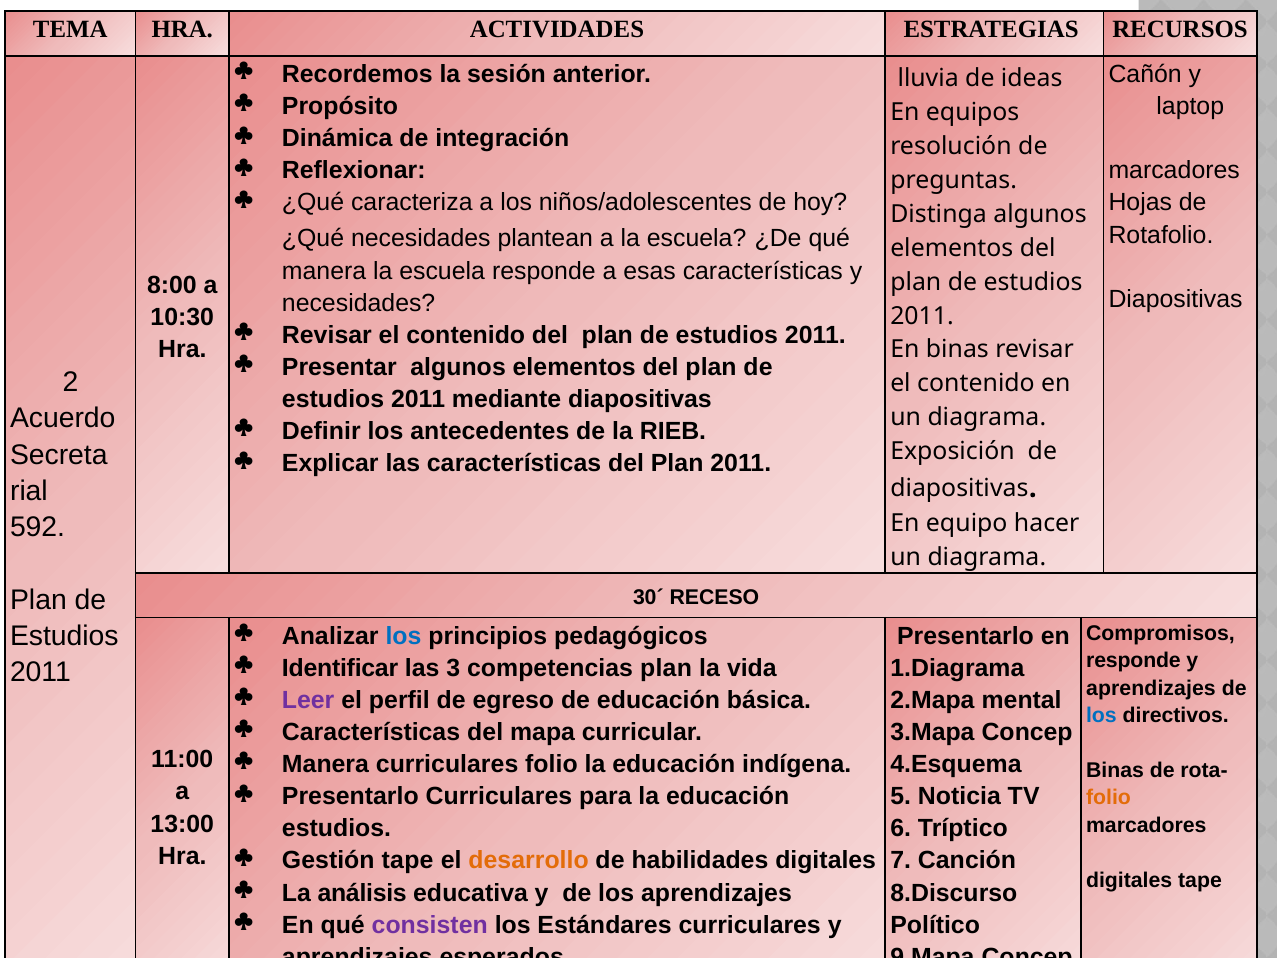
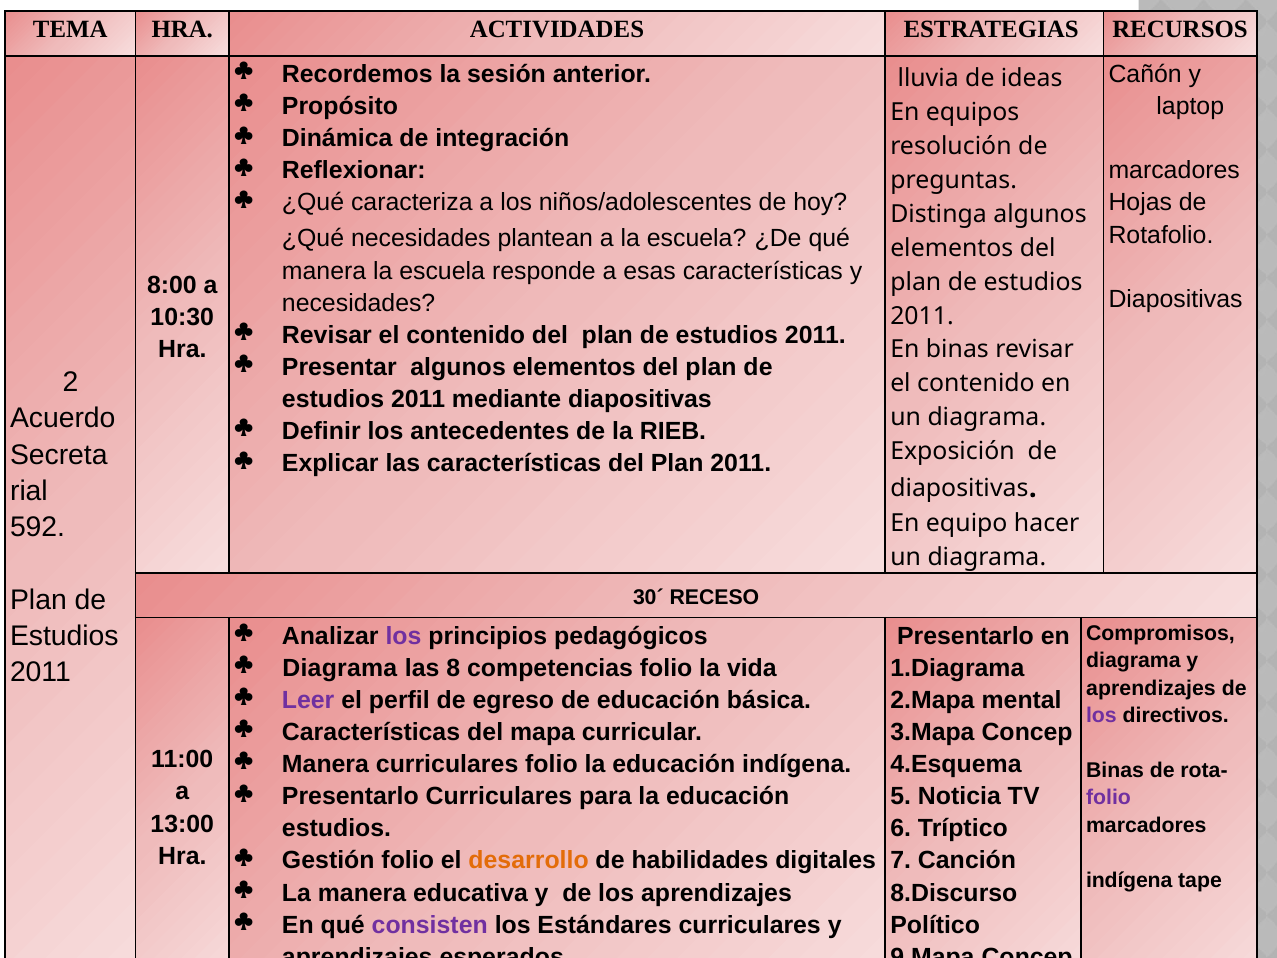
los colour: blue -> purple (403, 636)
responde: responde -> diagrama (1133, 661)
Identificar: Identificar -> Diagrama (340, 668)
3: 3 -> 8 (453, 668)
competencias plan: plan -> folio (666, 668)
los colour: blue -> purple (1101, 716)
folio colour: orange -> purple (1108, 798)
Gestión tape: tape -> folio (408, 861)
digitales: digitales -> indígena (1129, 880)
La análisis: análisis -> manera (362, 893)
